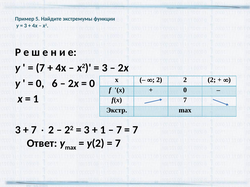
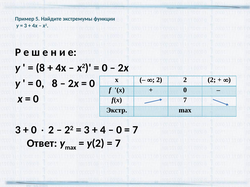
7: 7 -> 8 (40, 68)
3: 3 -> 0 (105, 68)
0 6: 6 -> 8 (55, 84)
1: 1 -> 0 (36, 99)
7: 7 -> 0 (34, 130)
1: 1 -> 4 (103, 130)
7: 7 -> 0 (119, 130)
